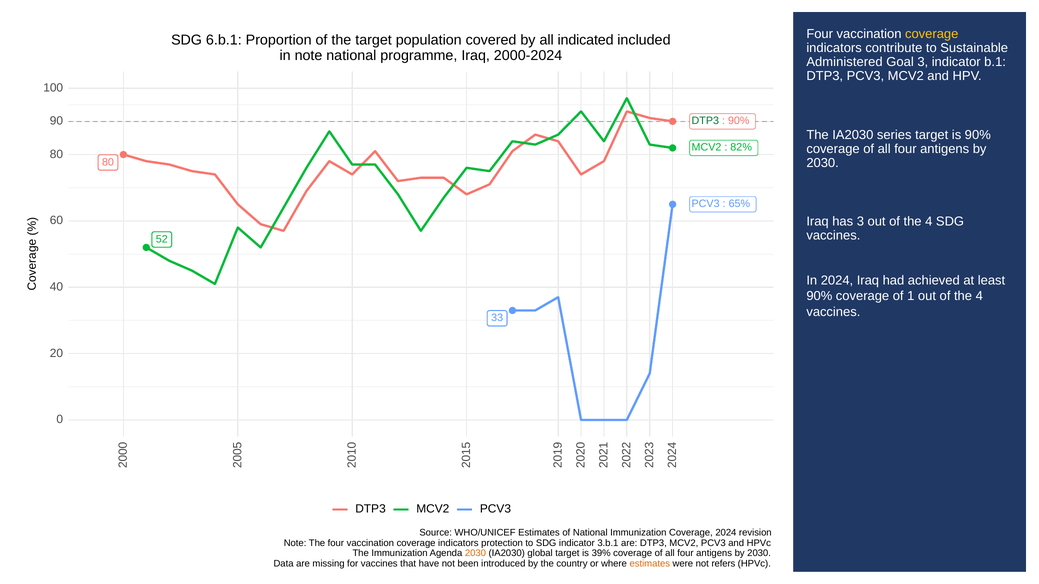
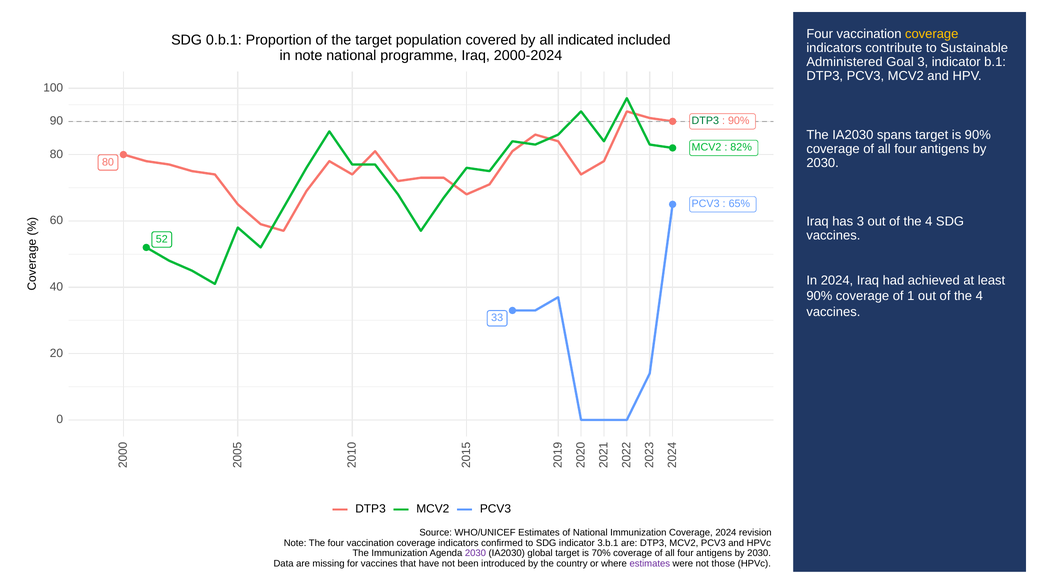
6.b.1: 6.b.1 -> 0.b.1 (224, 40)
series: series -> spans (894, 135)
protection: protection -> confirmed (502, 543)
2030 colour: orange -> purple (475, 554)
39%: 39% -> 70% (601, 554)
estimates colour: orange -> purple (650, 564)
refers: refers -> those (723, 564)
